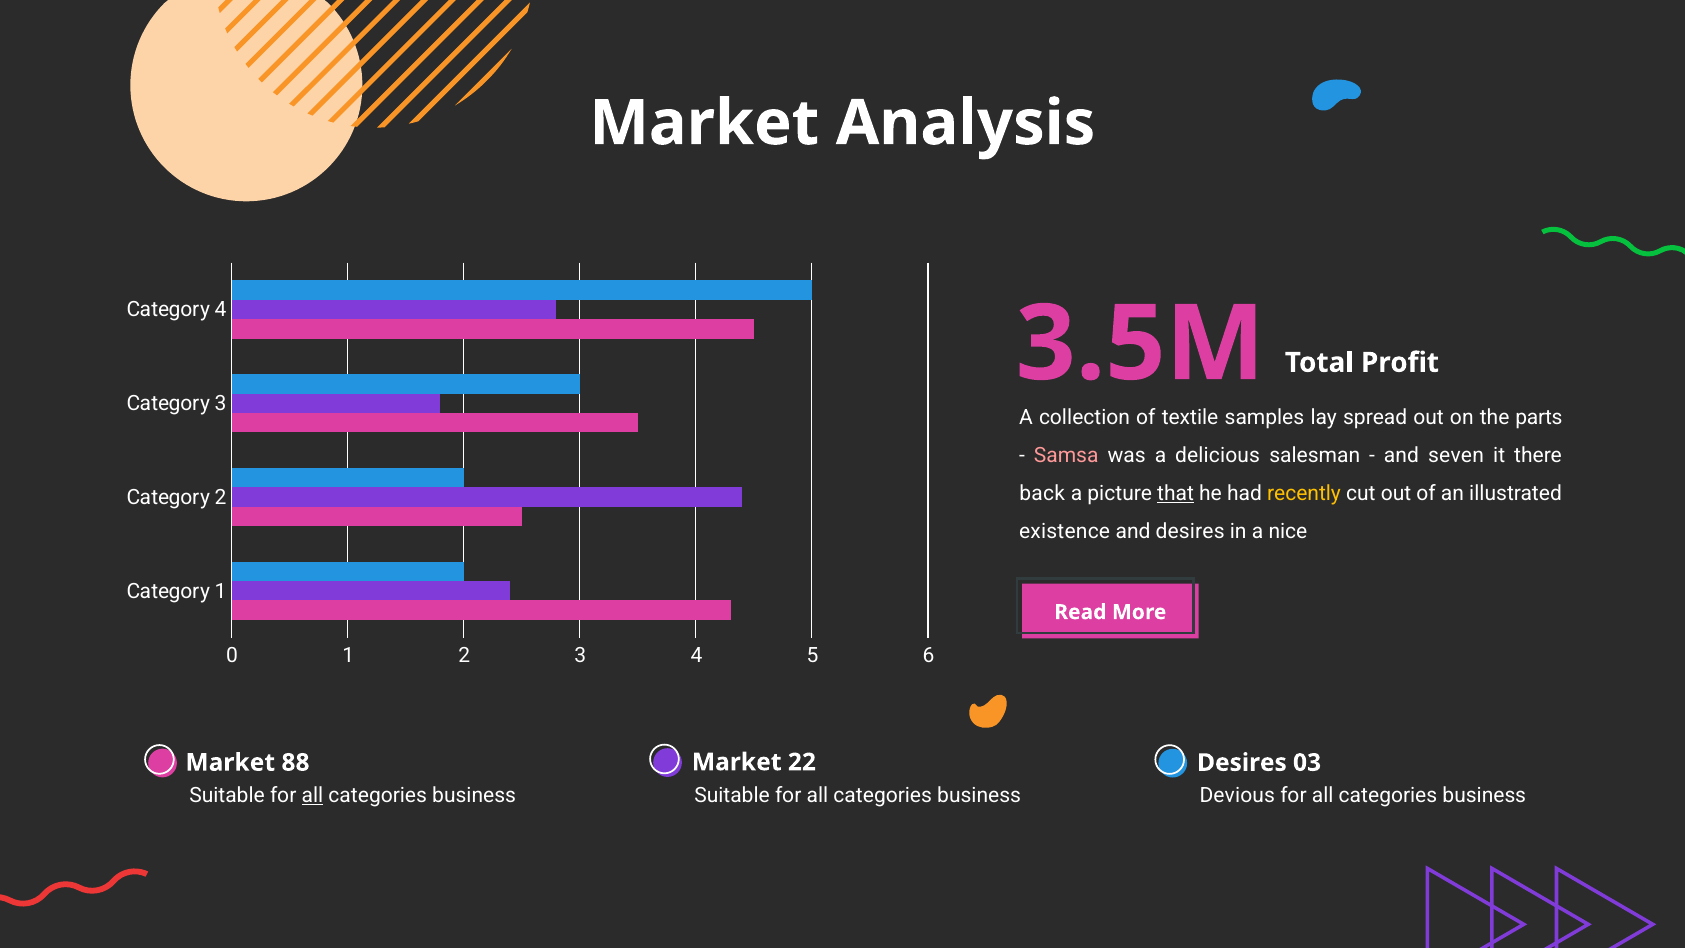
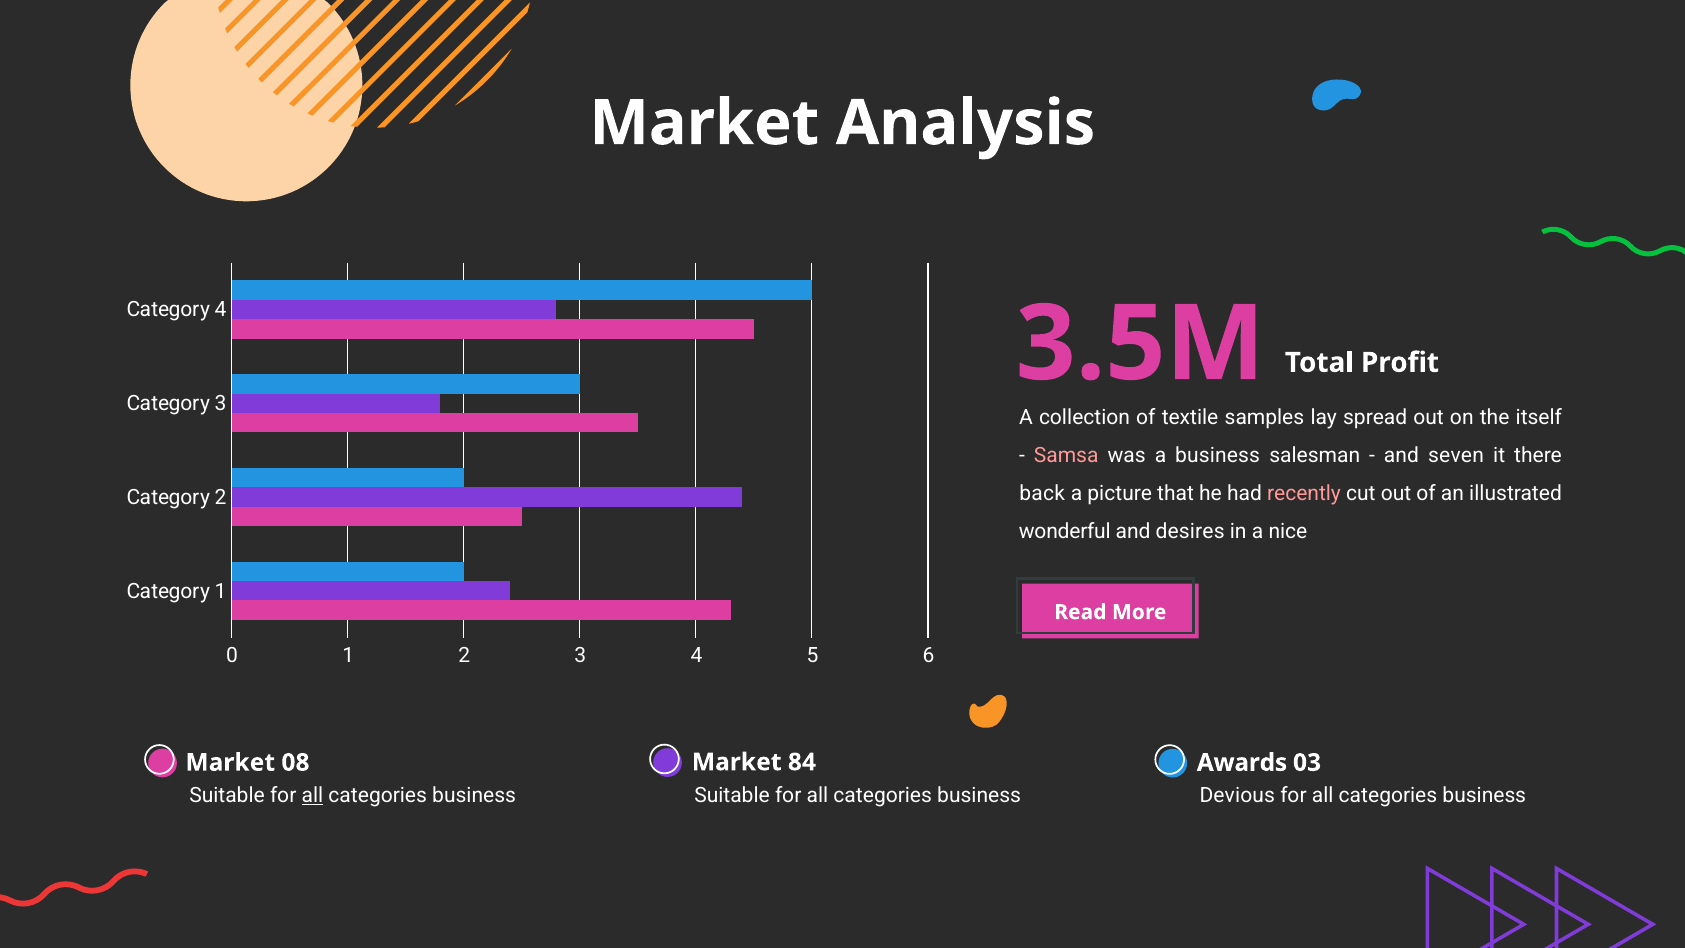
parts: parts -> itself (1539, 417)
a delicious: delicious -> business (1218, 455)
that underline: present -> none (1176, 493)
recently colour: yellow -> pink (1304, 493)
existence: existence -> wonderful (1065, 531)
22: 22 -> 84 (802, 762)
88: 88 -> 08 (295, 762)
Desires: Desires -> Awards (1242, 762)
